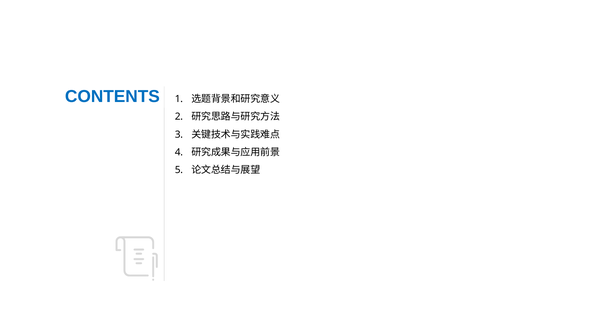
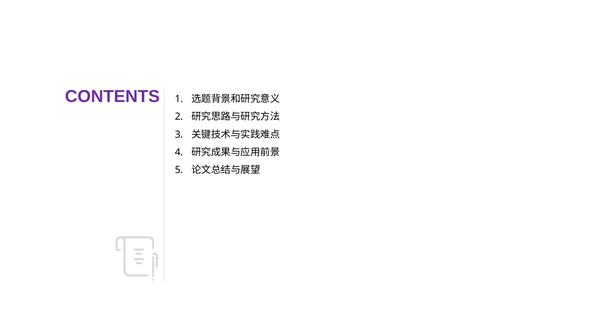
CONTENTS colour: blue -> purple (112, 96)
